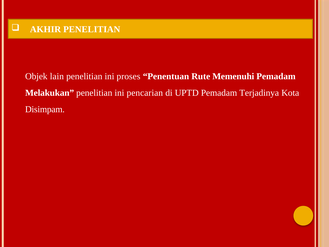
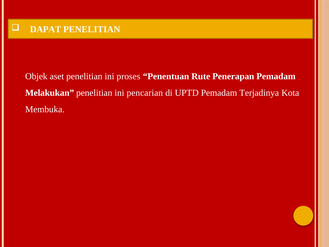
AKHIR: AKHIR -> DAPAT (46, 29)
lain: lain -> aset (57, 76)
Memenuhi: Memenuhi -> Penerapan (233, 76)
Disimpam: Disimpam -> Membuka (45, 109)
